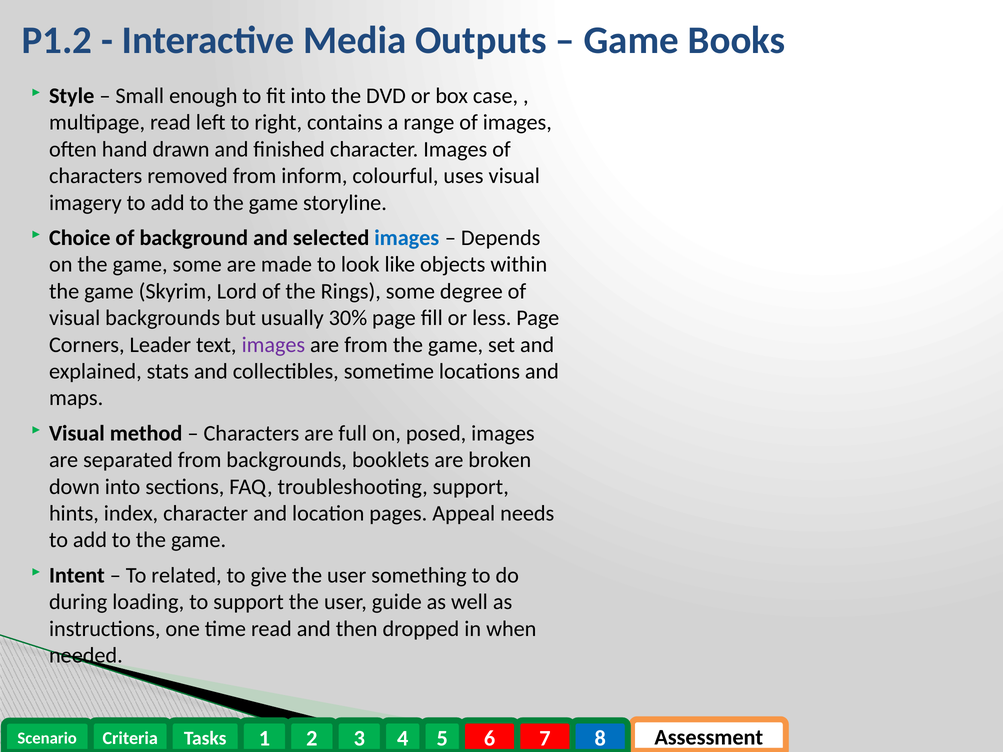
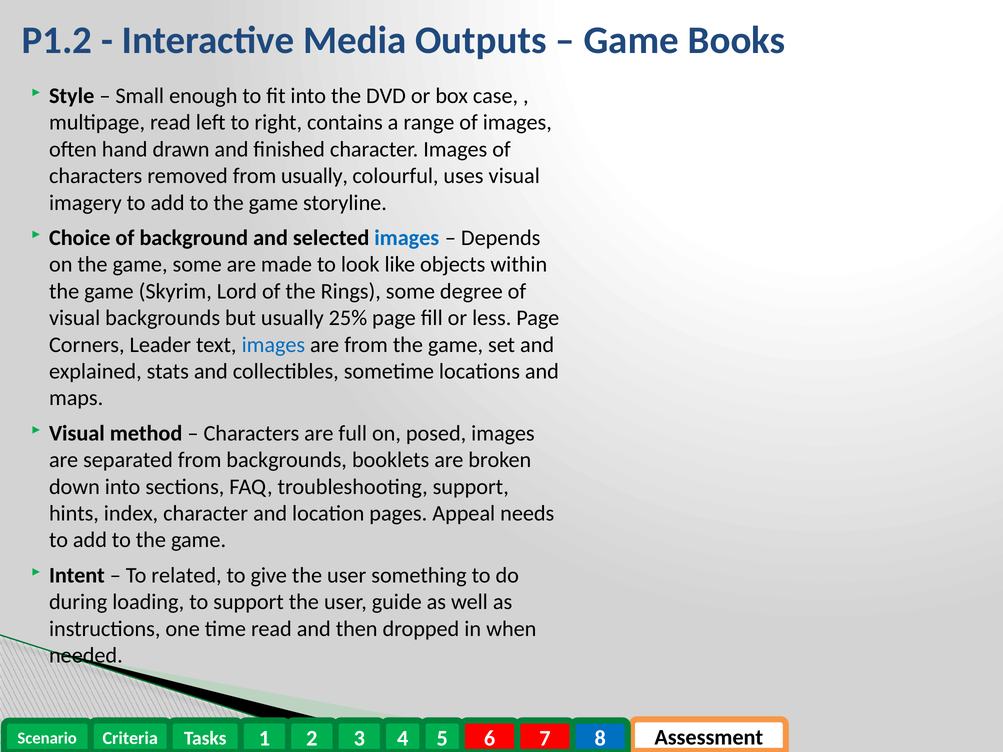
from inform: inform -> usually (314, 176)
30%: 30% -> 25% (348, 318)
images colour: purple -> blue (273, 345)
